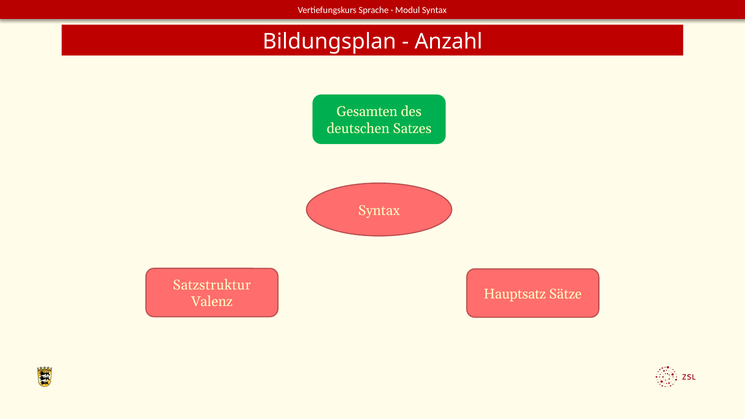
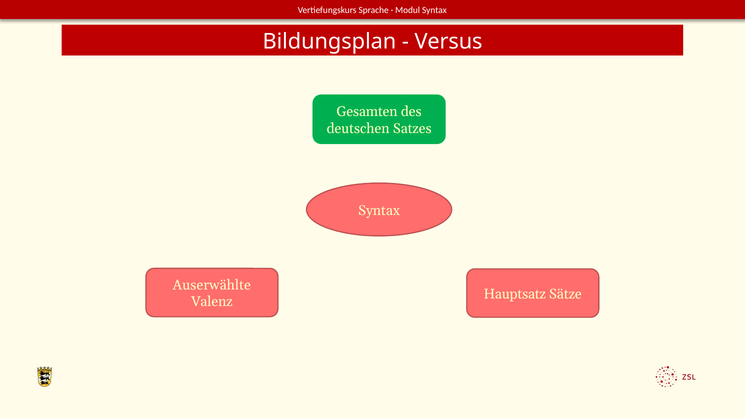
Anzahl: Anzahl -> Versus (449, 42)
Satzstruktur: Satzstruktur -> Auserwählte (212, 285)
